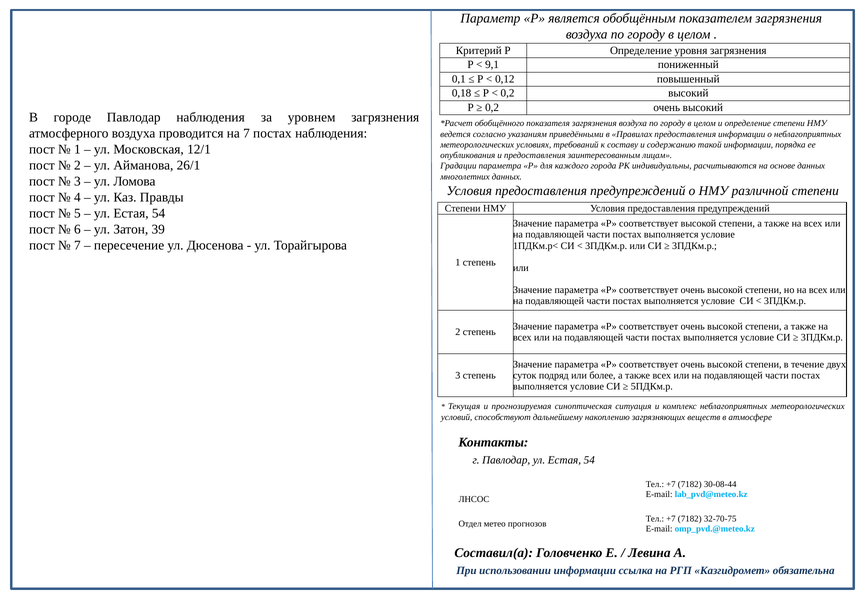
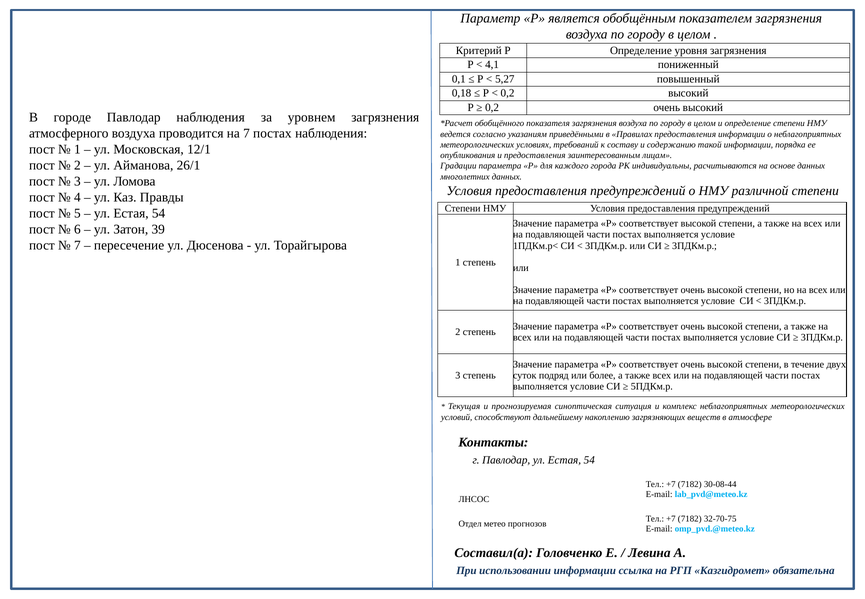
9,1: 9,1 -> 4,1 (492, 65)
0,12: 0,12 -> 5,27 (505, 79)
